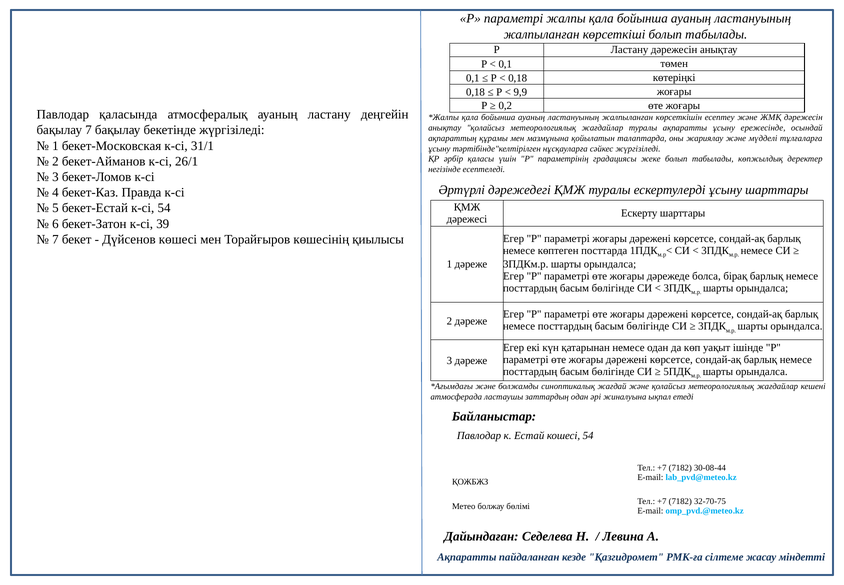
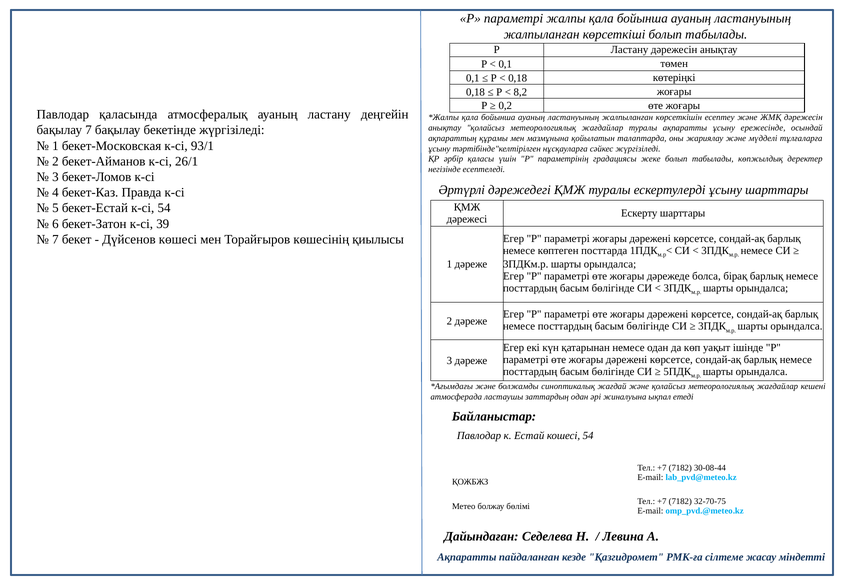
9,9: 9,9 -> 8,2 (520, 92)
31/1: 31/1 -> 93/1 (202, 146)
